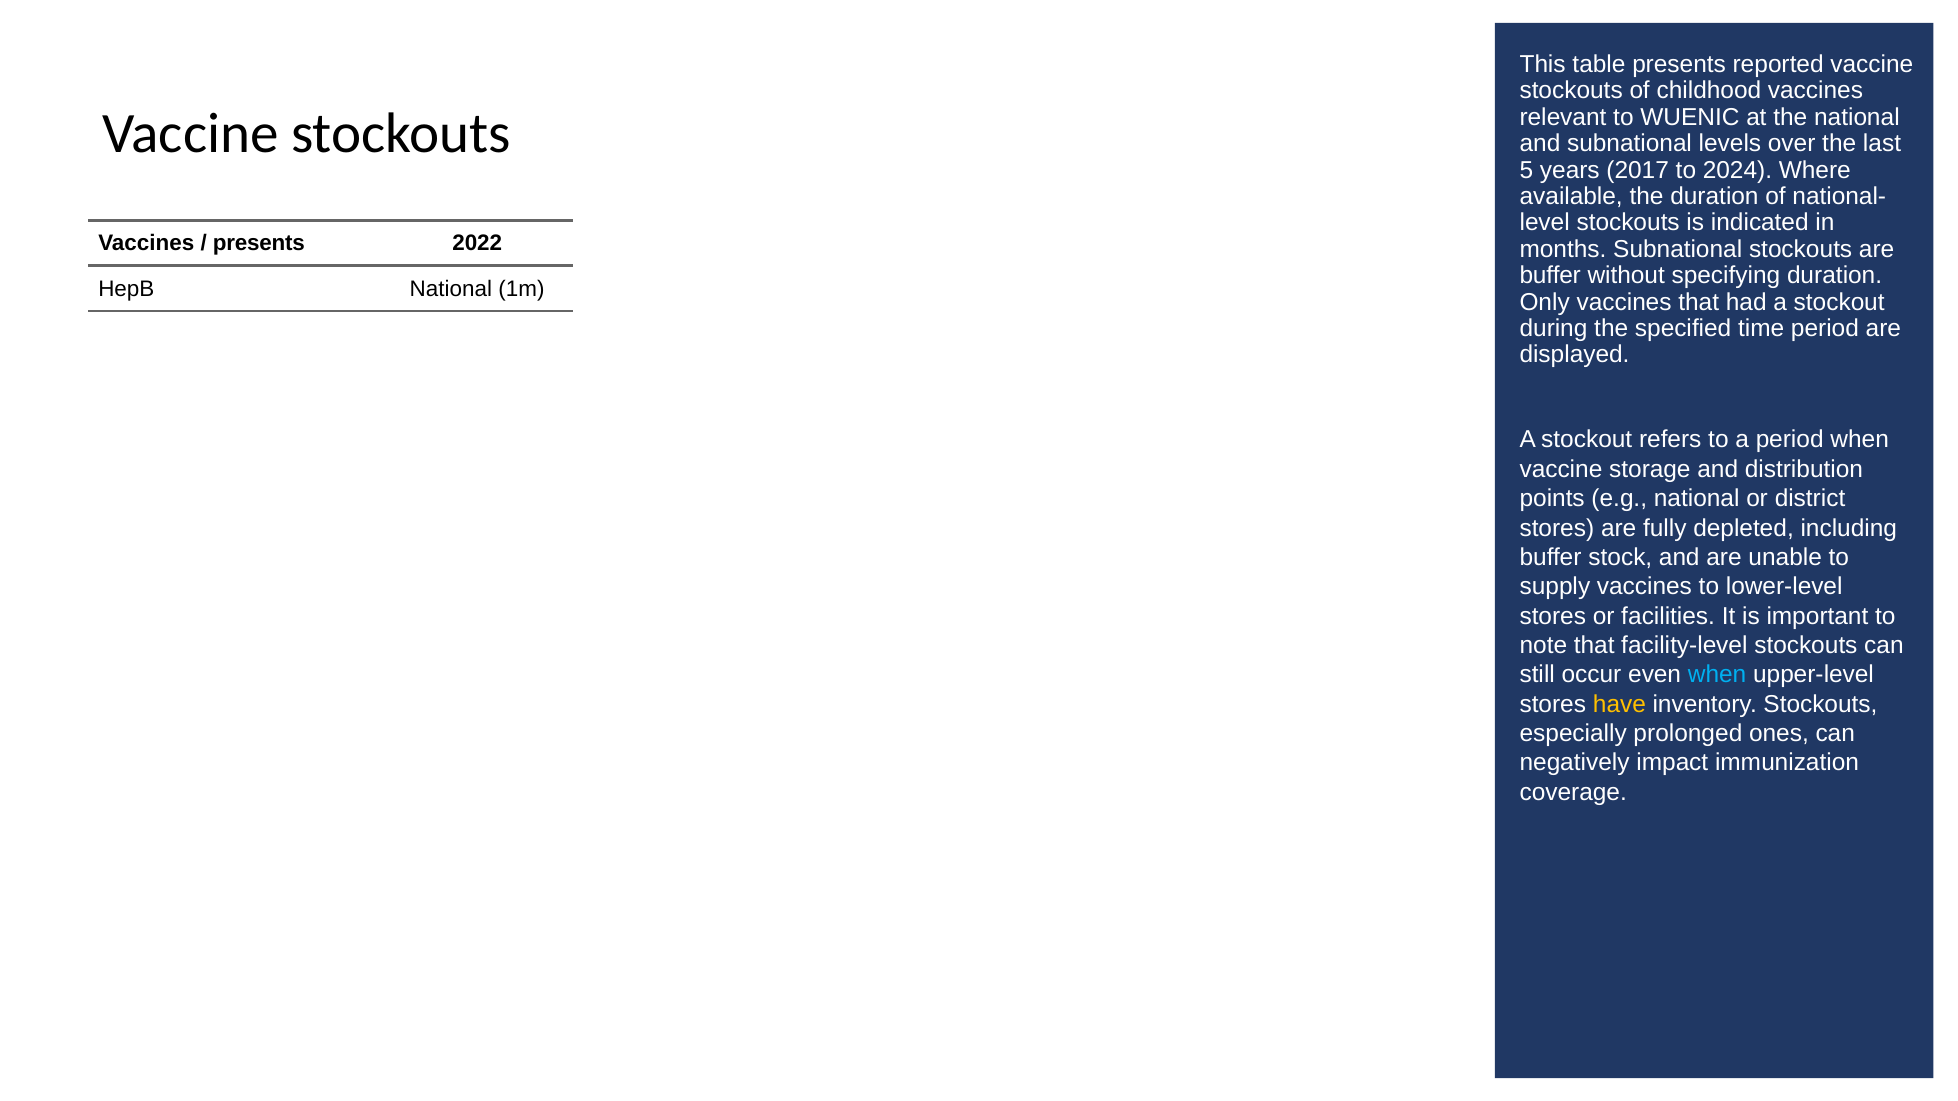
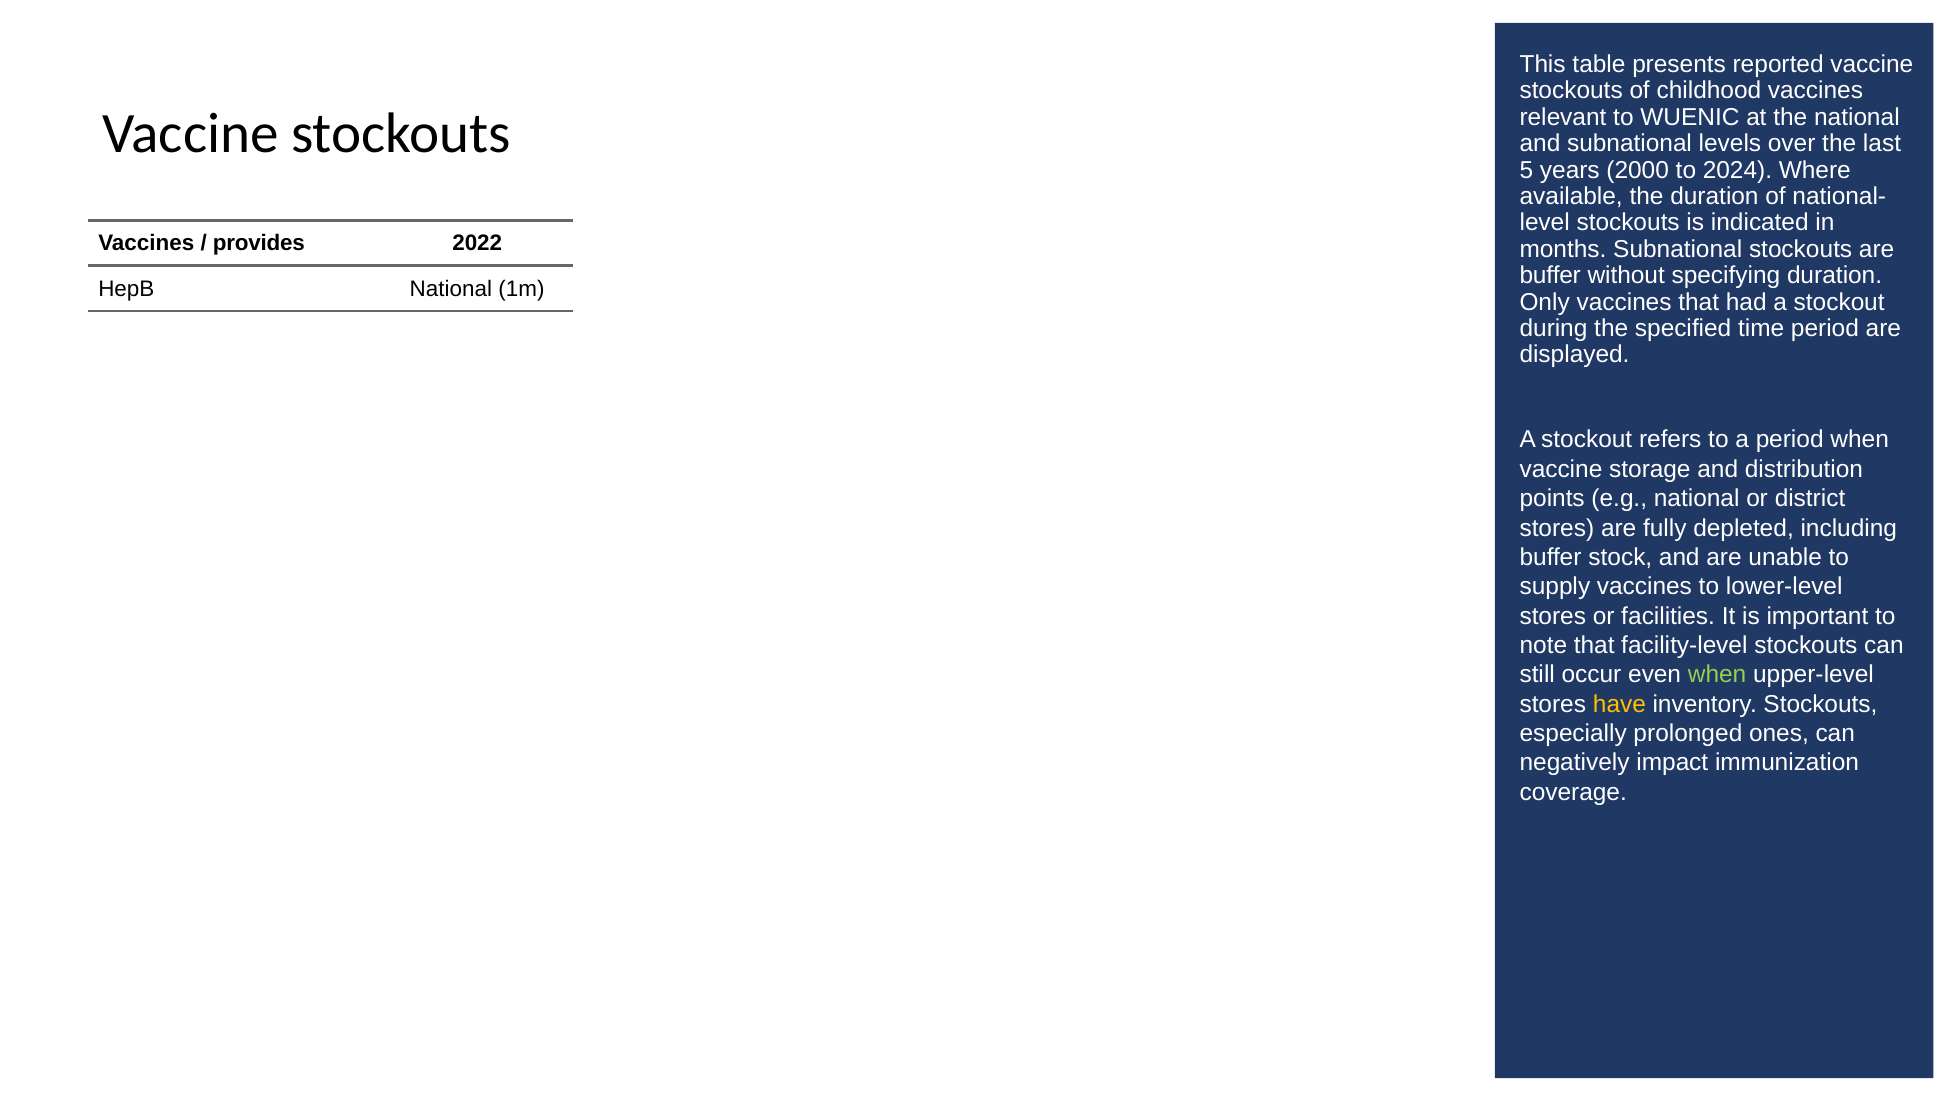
2017: 2017 -> 2000 (1638, 170)
presents: presents -> provides (259, 243)
when colour: light blue -> light green (1717, 675)
